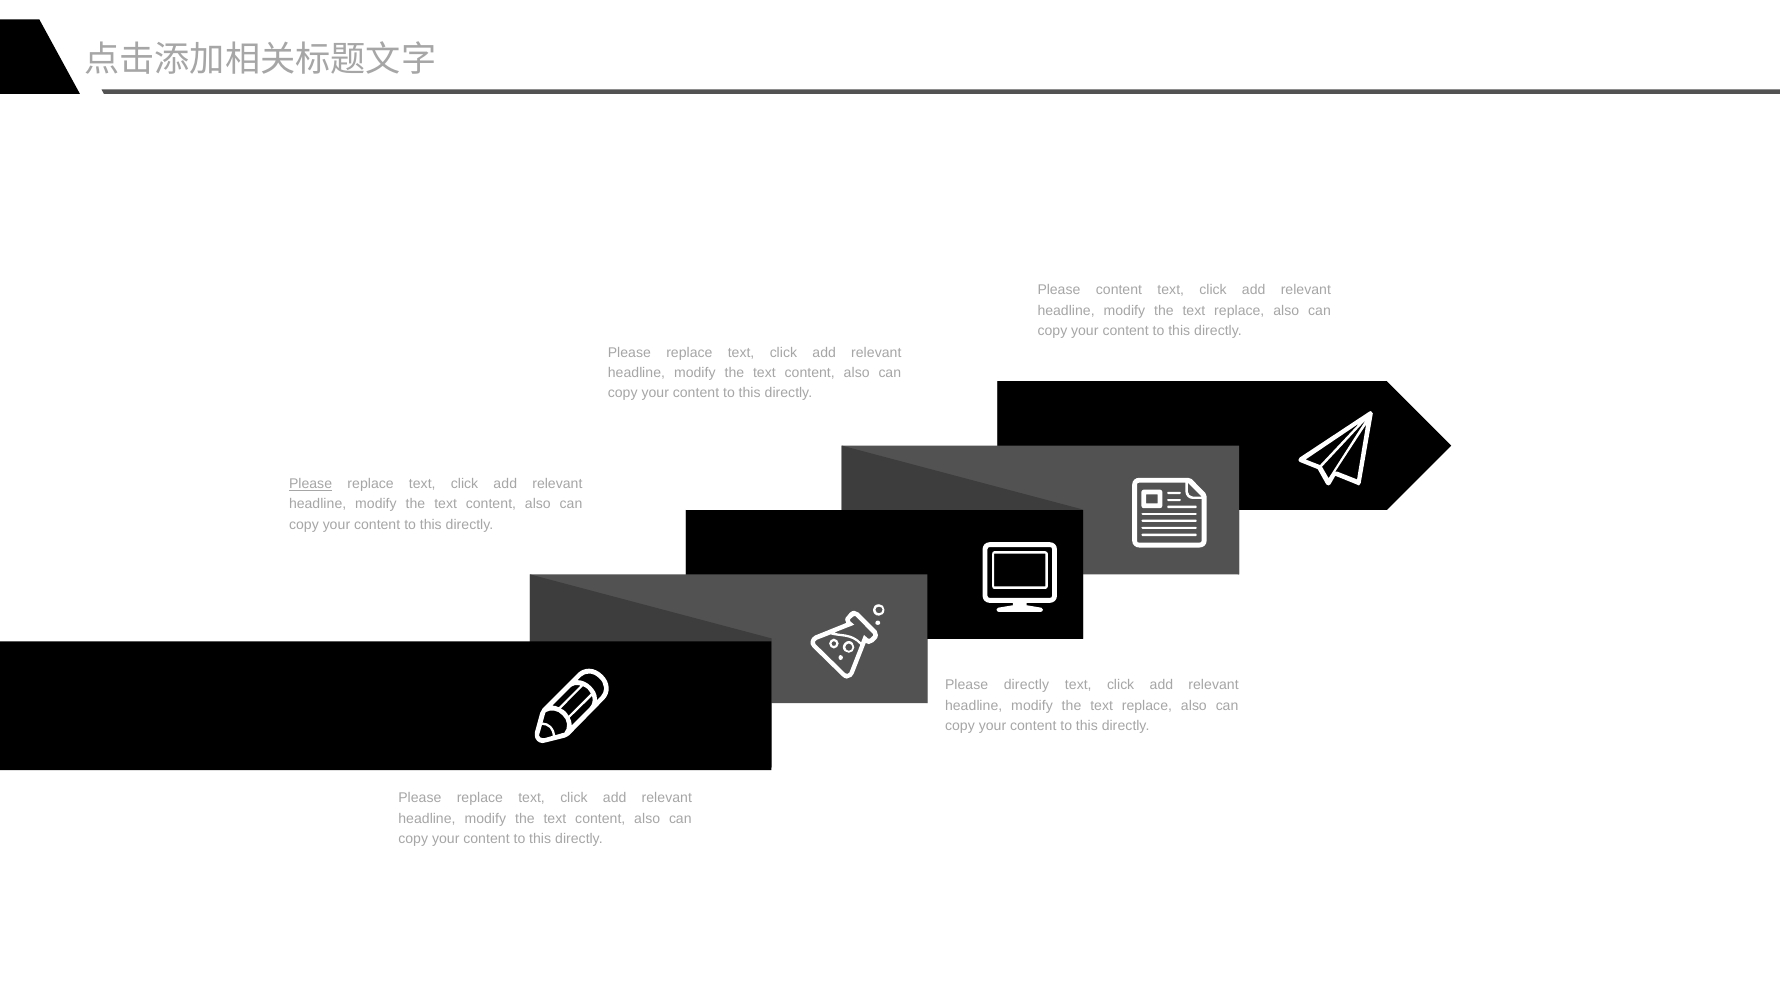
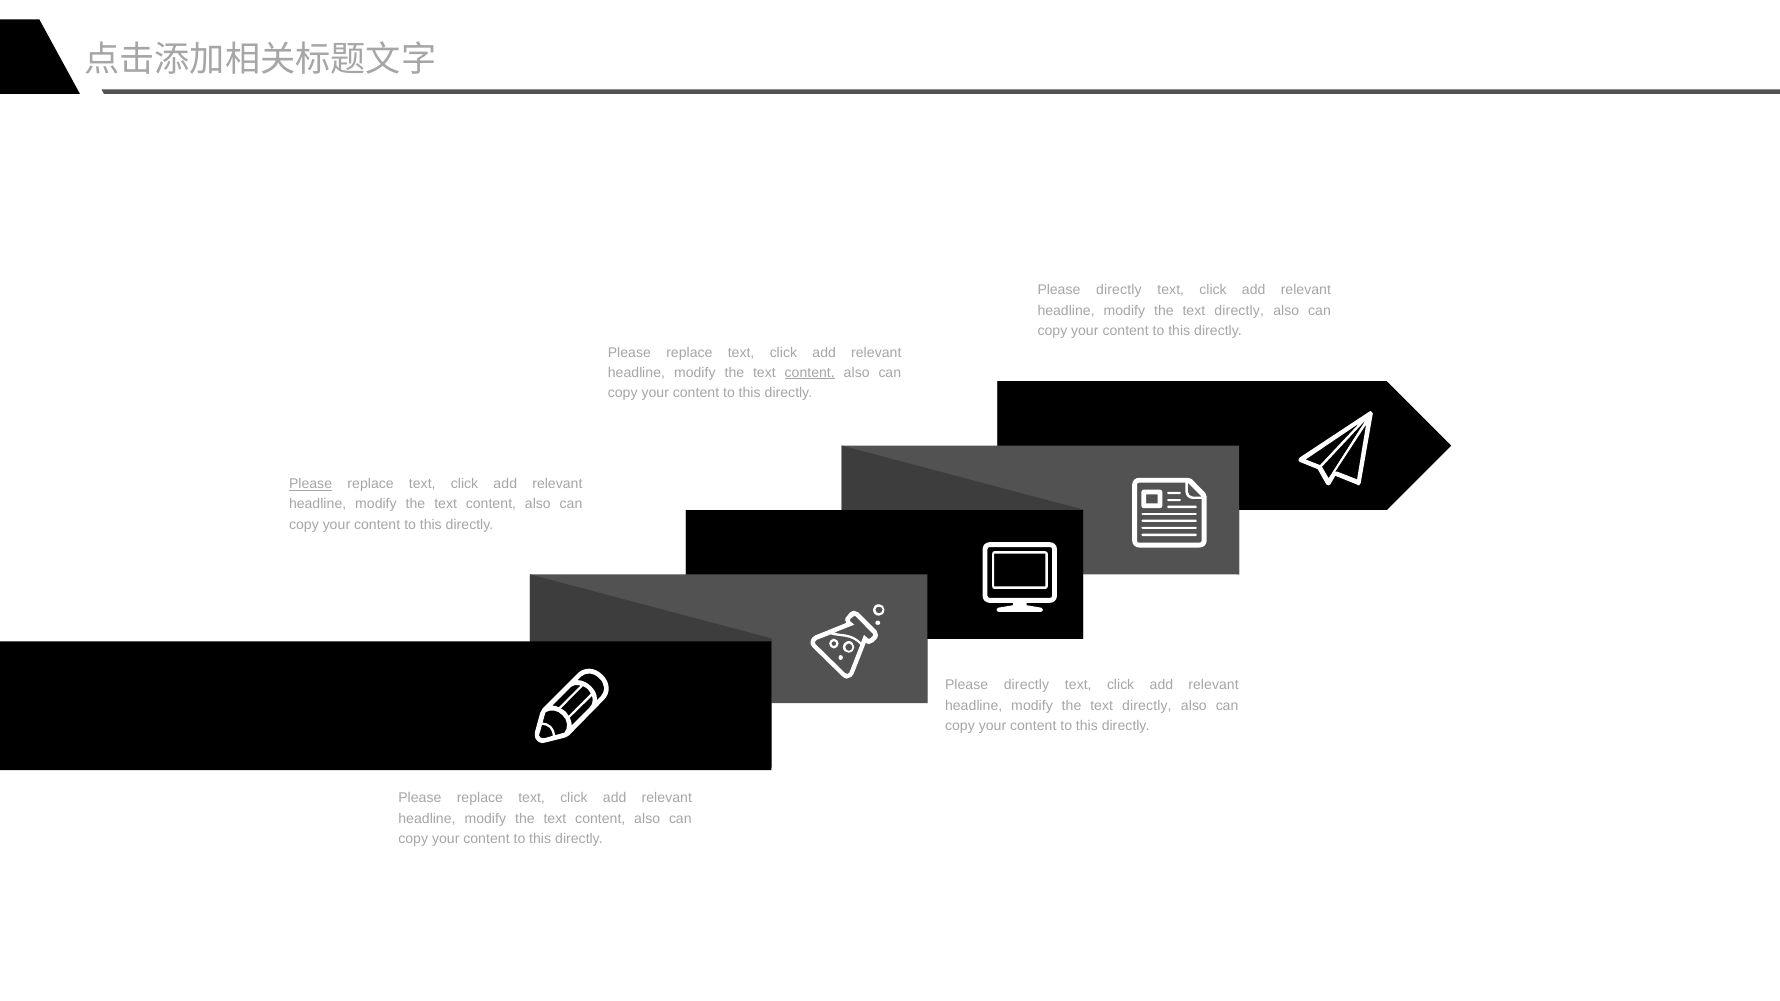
content: content -> directly (1119, 290)
replace: replace -> directly (1239, 311)
content underline: none -> present (810, 373)
replace: replace -> directly (1147, 706)
